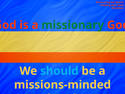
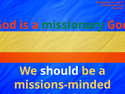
should colour: light blue -> white (59, 71)
